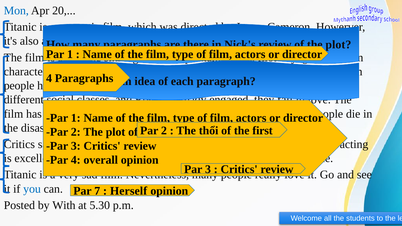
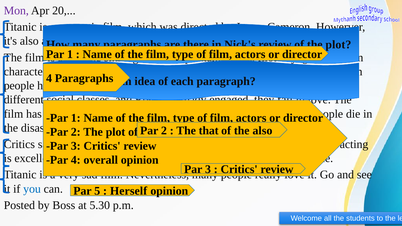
Mon colour: blue -> purple (16, 11)
thổi: thổi -> that (209, 131)
the first: first -> also (262, 131)
7: 7 -> 5 (97, 191)
With: With -> Boss (64, 205)
